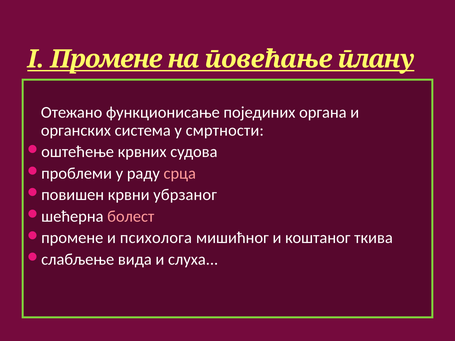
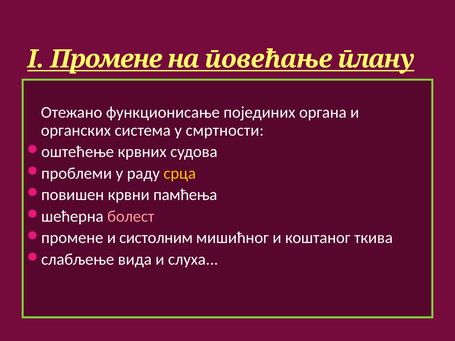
срца colour: pink -> yellow (180, 173)
убрзаног: убрзаног -> памћења (185, 195)
психолога: психолога -> систолним (156, 238)
